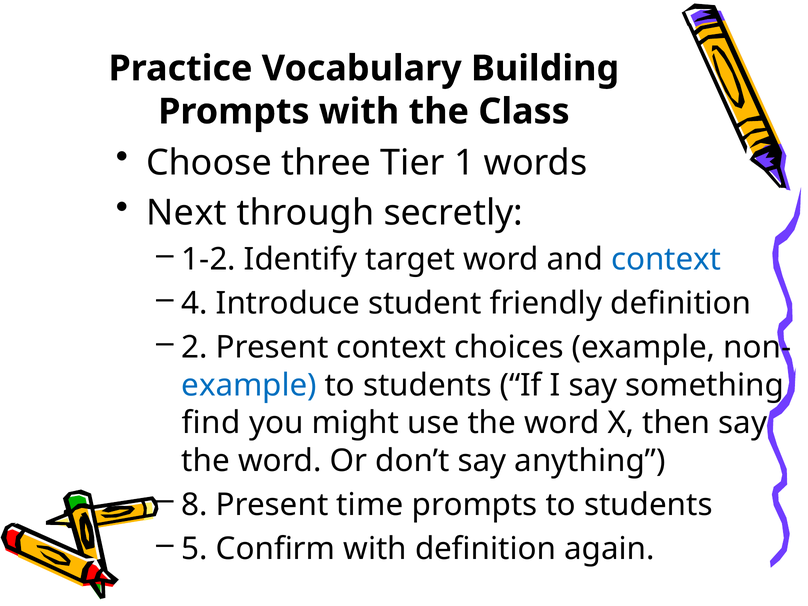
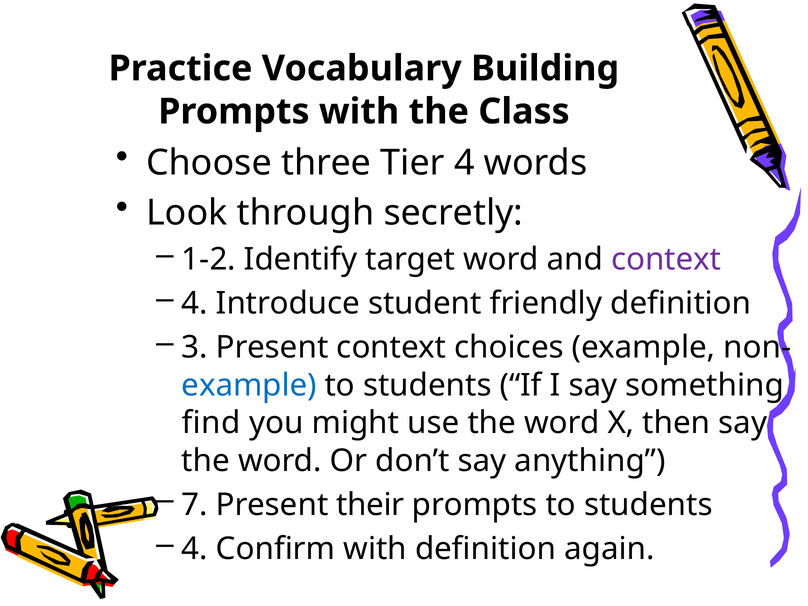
Tier 1: 1 -> 4 (464, 163)
Next: Next -> Look (187, 213)
context colour: blue -> purple (666, 259)
2: 2 -> 3 (195, 348)
8: 8 -> 7 (195, 505)
time: time -> their (370, 505)
5: 5 -> 4 (195, 549)
